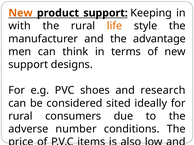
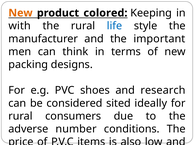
product support: support -> colored (105, 13)
life colour: orange -> blue (114, 26)
advantage: advantage -> important (159, 39)
support: support -> packing (28, 65)
